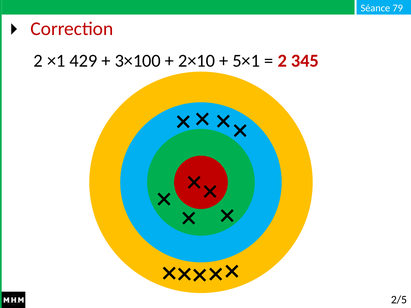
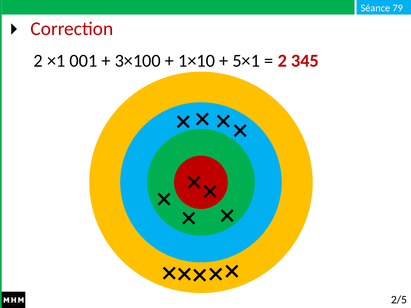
429: 429 -> 001 (83, 61)
2×10: 2×10 -> 1×10 (197, 61)
